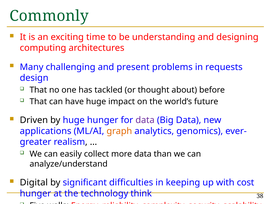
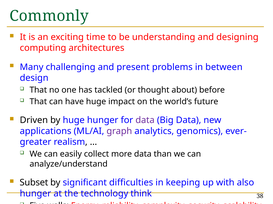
requests: requests -> between (224, 67)
graph colour: orange -> purple (119, 132)
Digital: Digital -> Subset (34, 183)
cost: cost -> also (245, 183)
